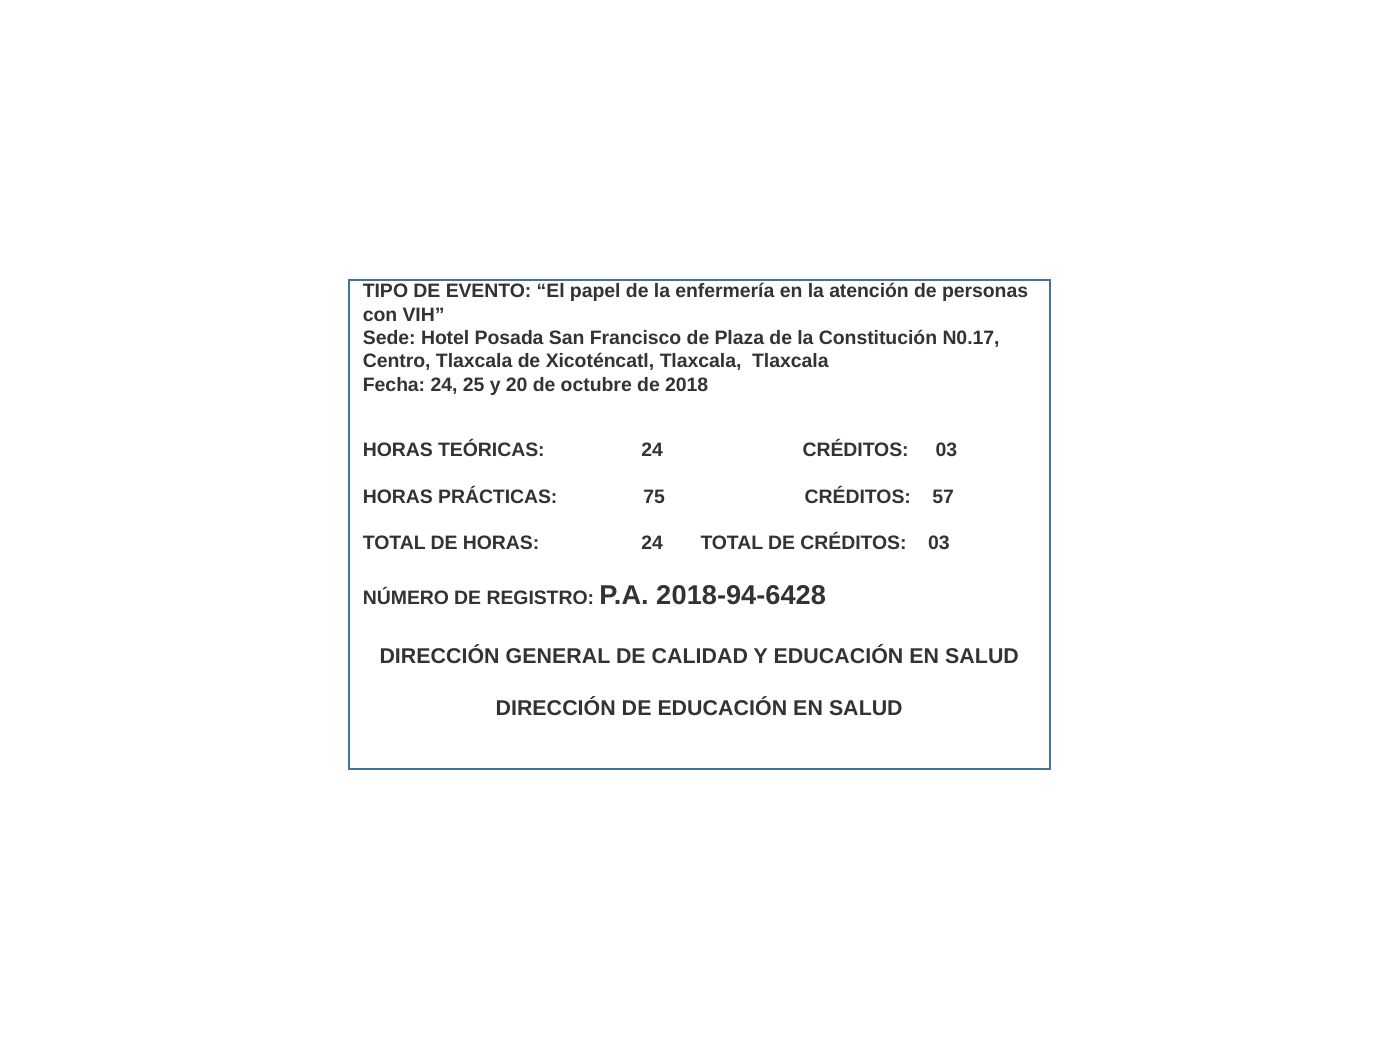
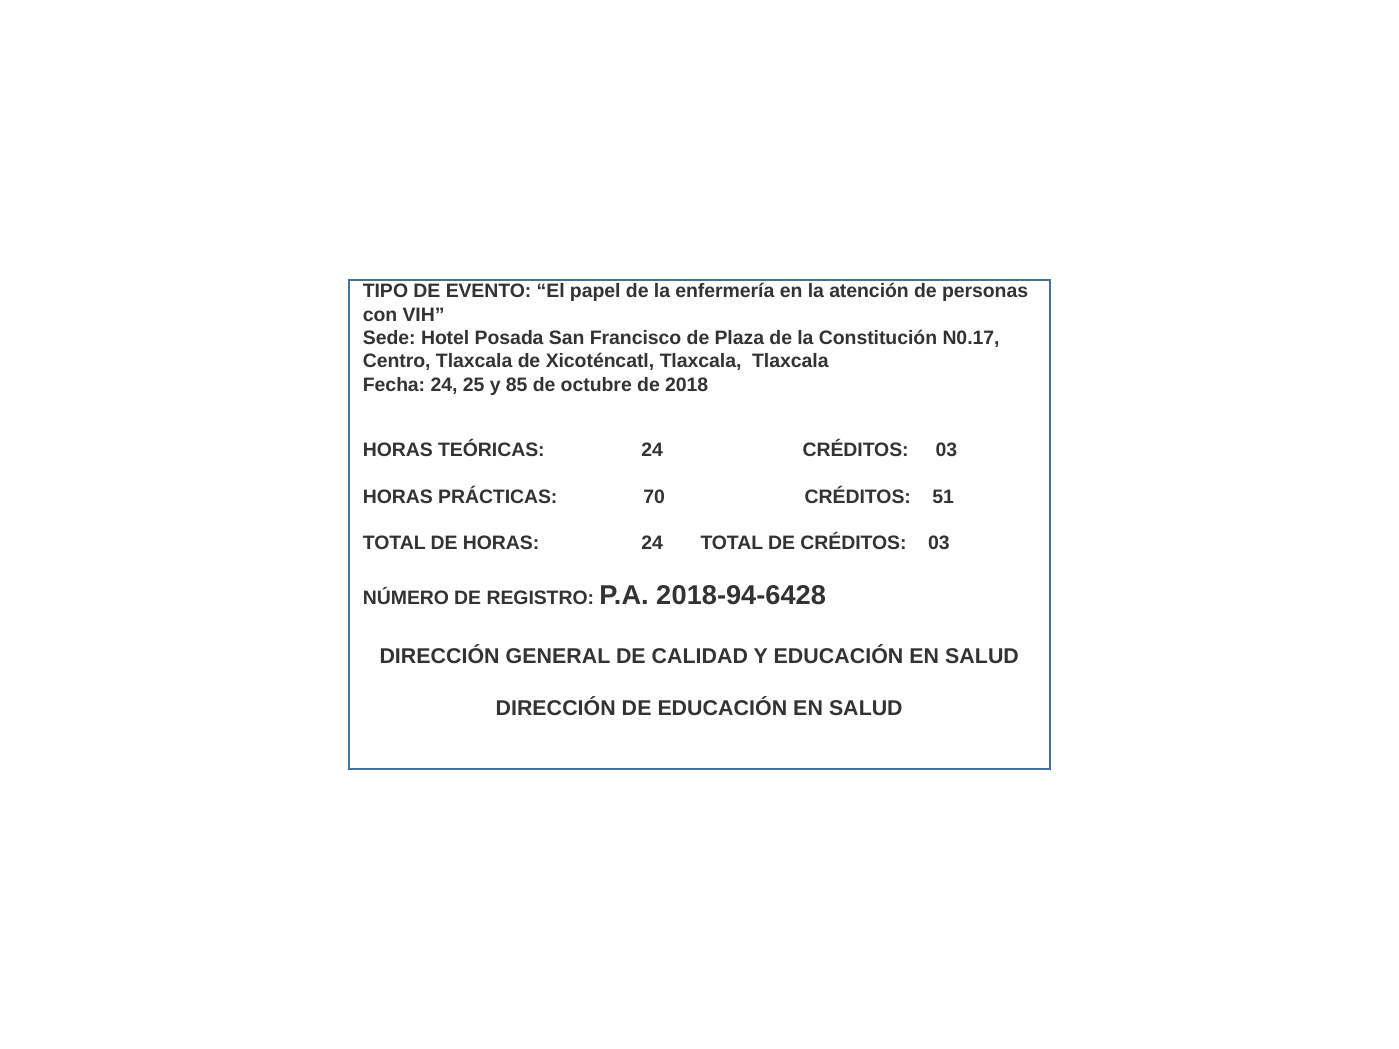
20: 20 -> 85 (517, 385)
75: 75 -> 70 (654, 497)
57: 57 -> 51 (943, 497)
